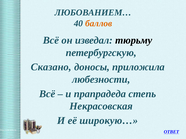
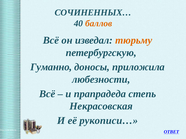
ЛЮБОВАНИЕМ…: ЛЮБОВАНИЕМ… -> СОЧИНЕННЫХ… (93, 13)
тюрьму colour: black -> orange (134, 40)
Сказано: Сказано -> Гуманно (51, 67)
широкую…: широкую… -> рукописи… (109, 121)
